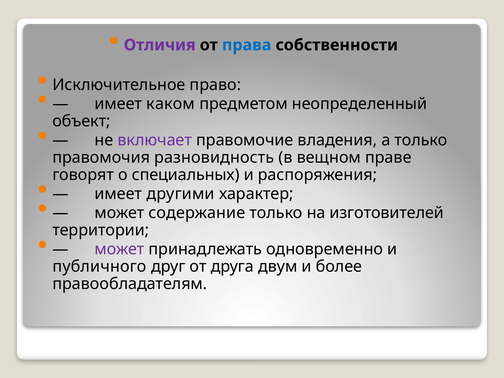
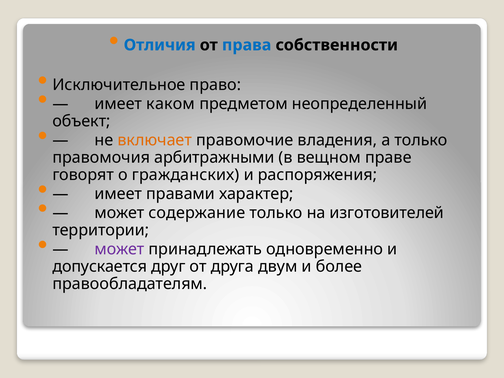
Отличия colour: purple -> blue (160, 45)
включает colour: purple -> orange (155, 140)
разновидность: разновидность -> арбитражными (214, 158)
специальных: специальных -> гражданских (186, 175)
другими: другими -> правами (181, 194)
публичного: публичного -> допускается (100, 267)
